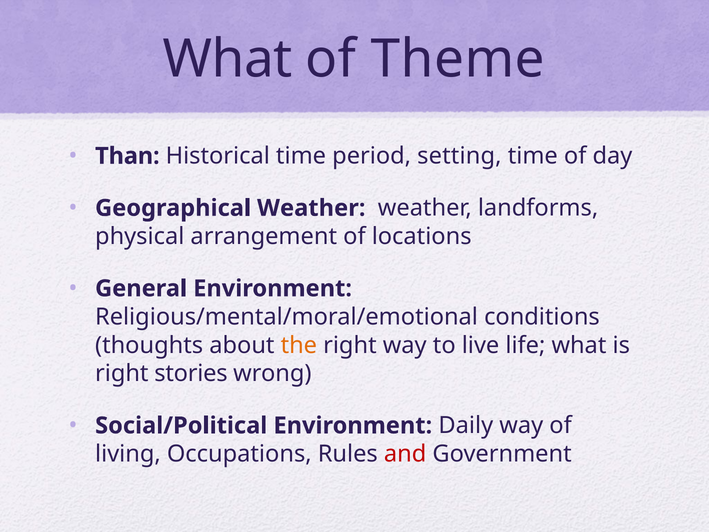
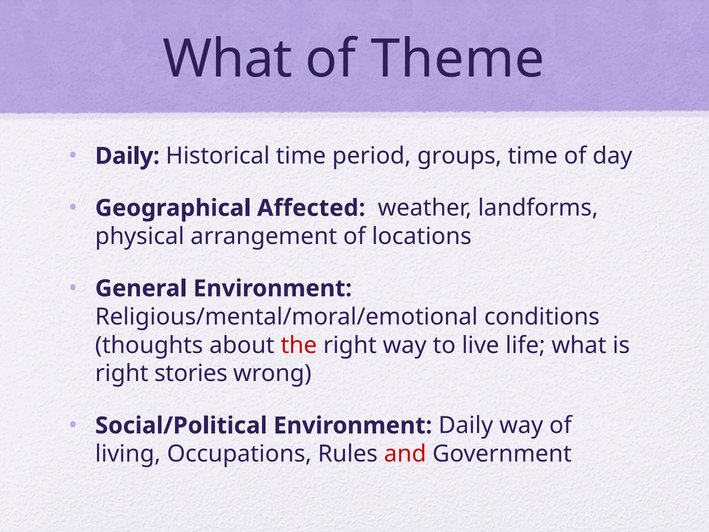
Than: Than -> Daily (127, 156)
setting: setting -> groups (460, 156)
Geographical Weather: Weather -> Affected (311, 208)
the colour: orange -> red (299, 345)
